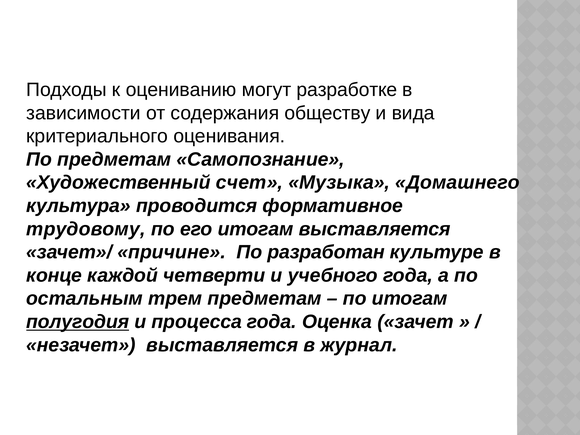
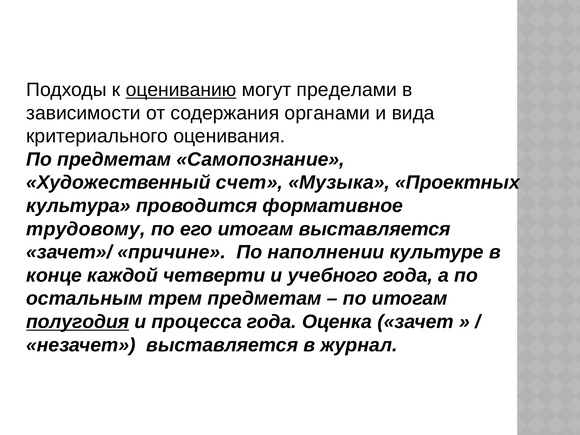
оцениванию underline: none -> present (181, 90)
разработке: разработке -> пределами (347, 90)
обществу: обществу -> органами (327, 113)
Домашнего: Домашнего -> Проектных (458, 183)
разработан: разработан -> наполнении (326, 252)
